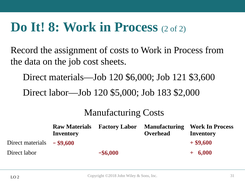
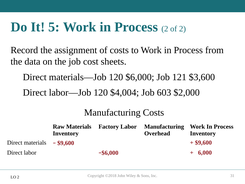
8: 8 -> 5 (54, 27)
$5,000: $5,000 -> $4,004 (125, 93)
183: 183 -> 603 (164, 93)
